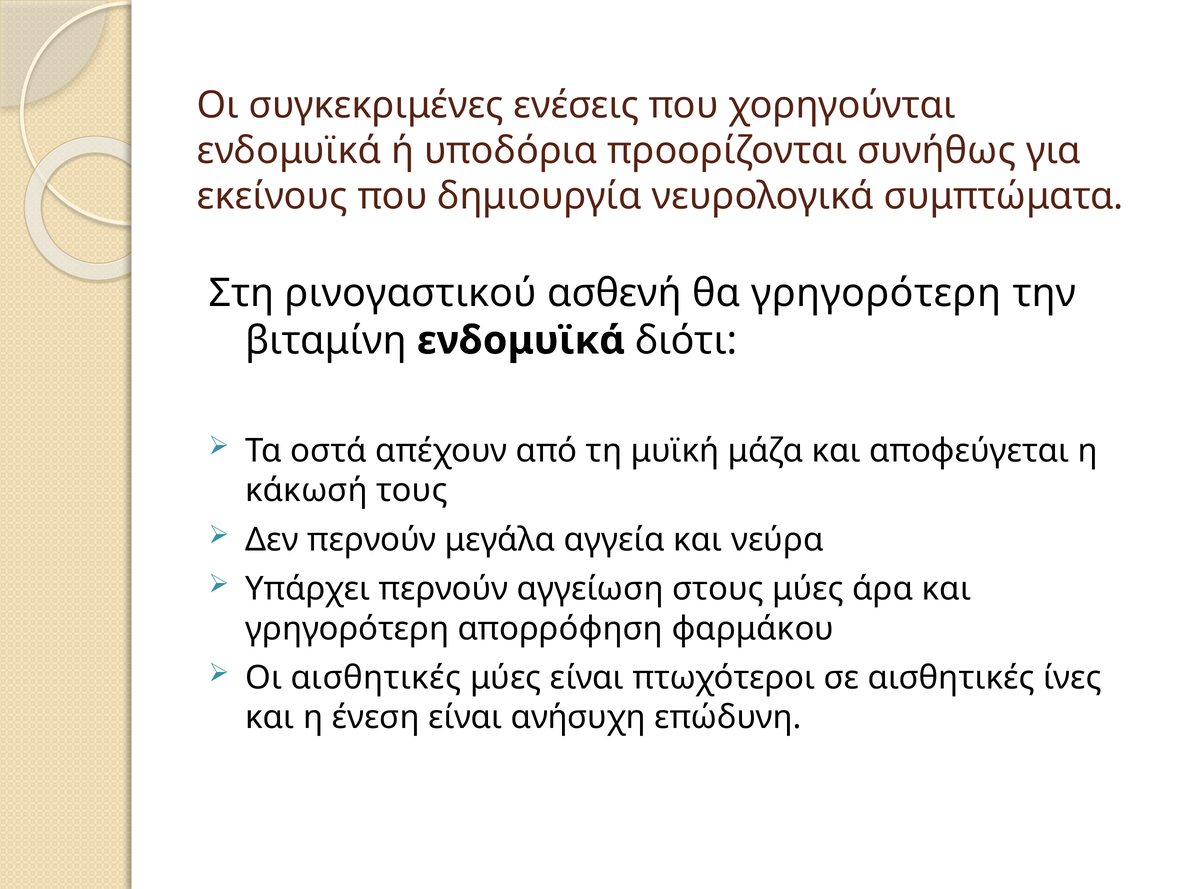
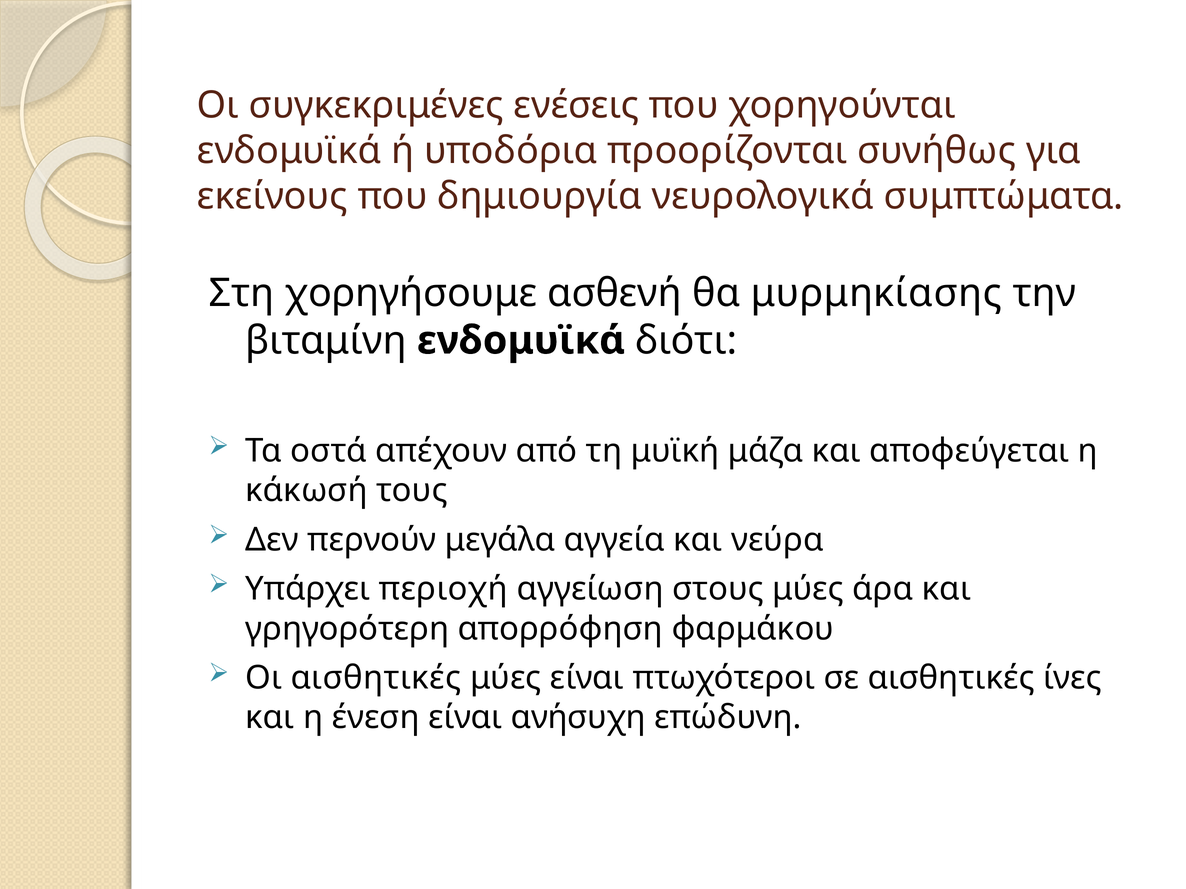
ρινογαστικού: ρινογαστικού -> χορηγήσουμε (411, 293)
θα γρηγορότερη: γρηγορότερη -> μυρμηκίασης (876, 293)
Υπάρχει περνούν: περνούν -> περιοχή (443, 589)
